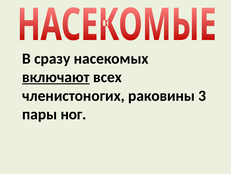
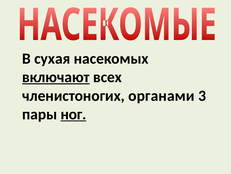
сразу: сразу -> сухая (52, 58)
раковины: раковины -> органами (161, 95)
ног underline: none -> present (73, 114)
